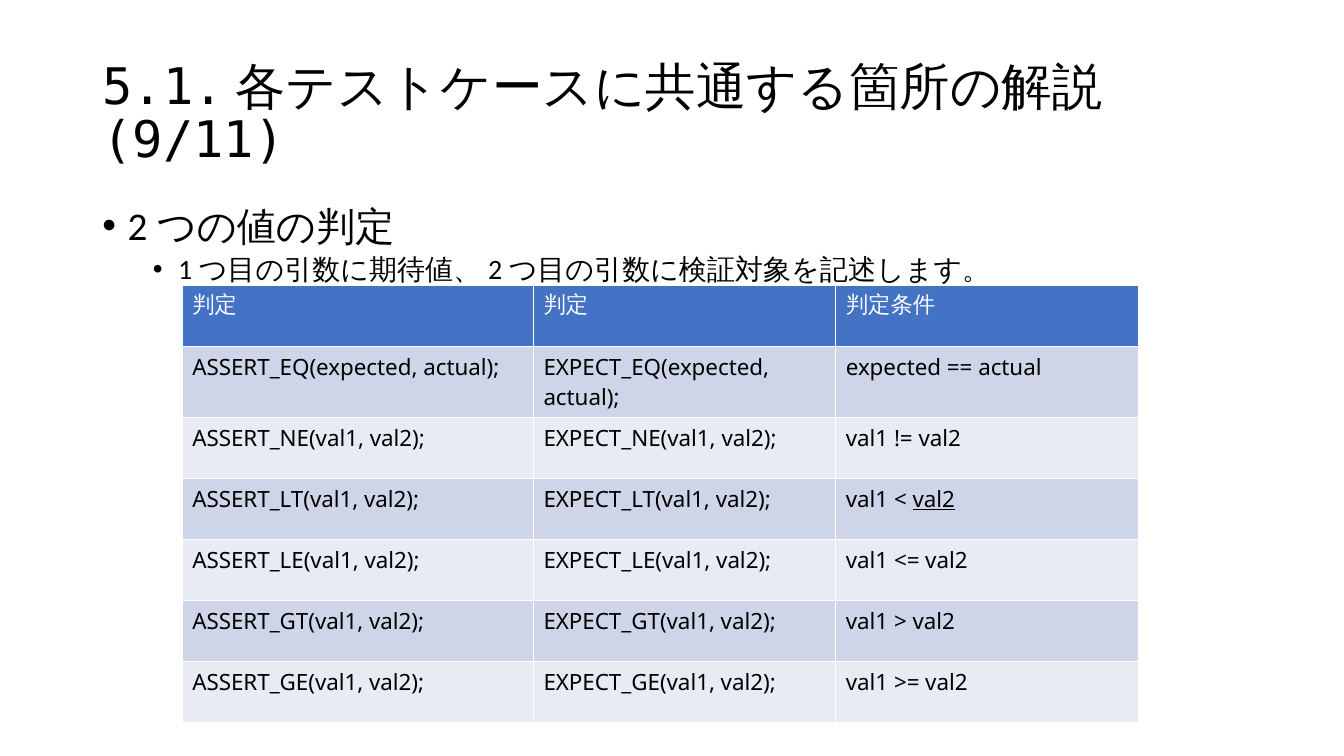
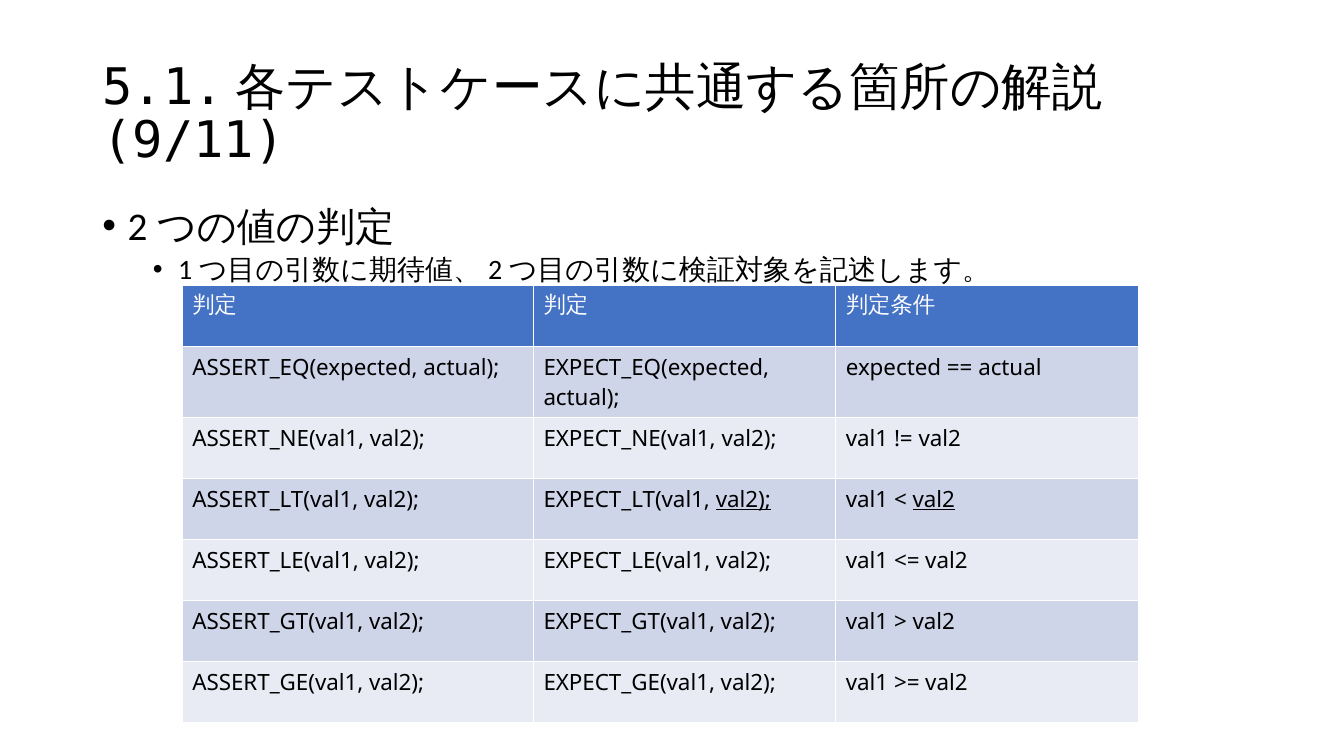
val2 underline: none -> present (743, 500)
